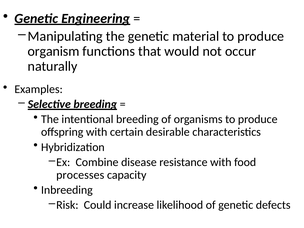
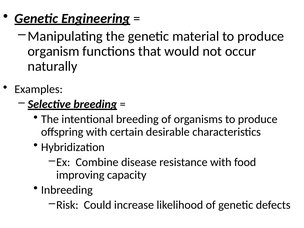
processes: processes -> improving (80, 175)
